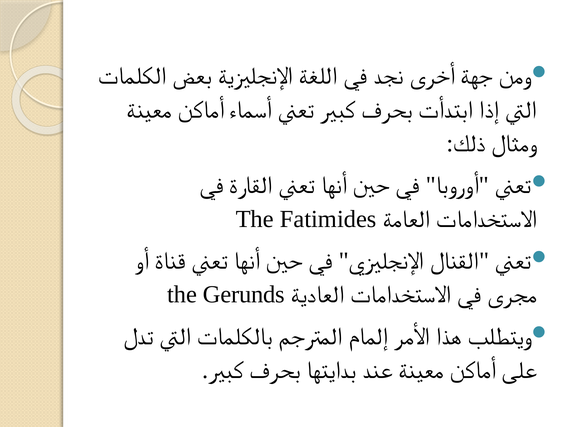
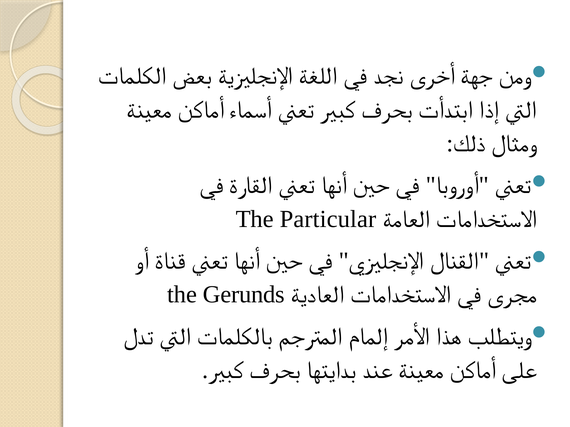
Fatimides: Fatimides -> Particular (328, 219)
